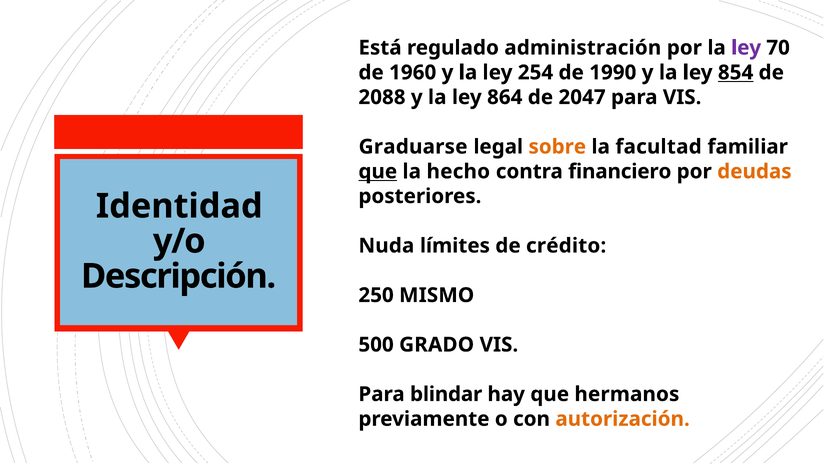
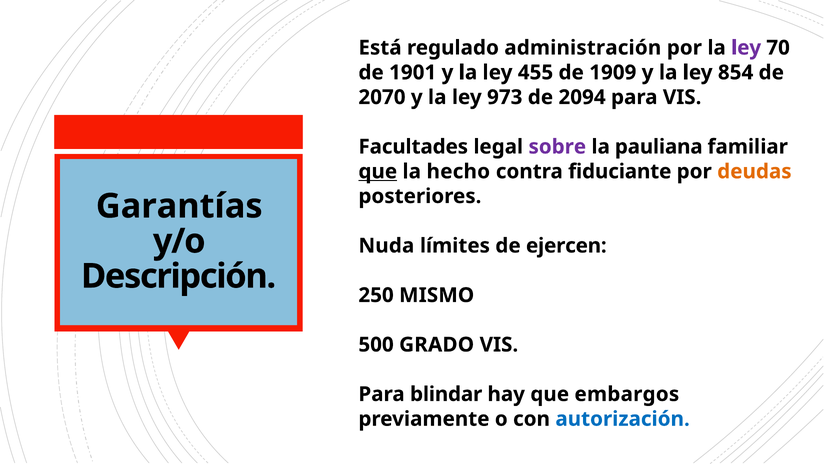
1960: 1960 -> 1901 (413, 73)
254: 254 -> 455 (535, 73)
1990: 1990 -> 1909 (613, 73)
854 underline: present -> none (736, 73)
2088: 2088 -> 2070 (382, 97)
864: 864 -> 973 (505, 97)
2047: 2047 -> 2094 (582, 97)
Graduarse: Graduarse -> Facultades (413, 147)
sobre colour: orange -> purple (557, 147)
facultad: facultad -> pauliana (659, 147)
financiero: financiero -> fiduciante (620, 172)
Identidad: Identidad -> Garantías (179, 206)
crédito: crédito -> ejercen (566, 246)
hermanos: hermanos -> embargos (627, 394)
autorización colour: orange -> blue (623, 419)
